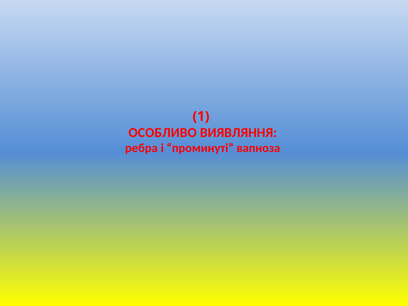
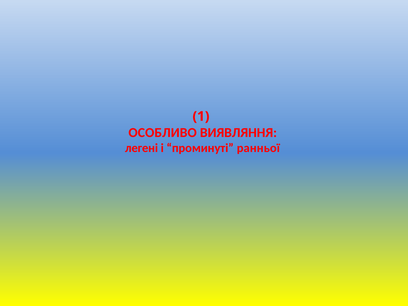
ребра: ребра -> легені (142, 148)
вапноза: вапноза -> ранньої (258, 148)
